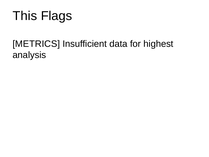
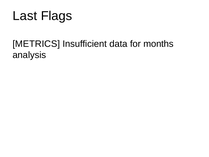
This: This -> Last (25, 16)
highest: highest -> months (158, 44)
